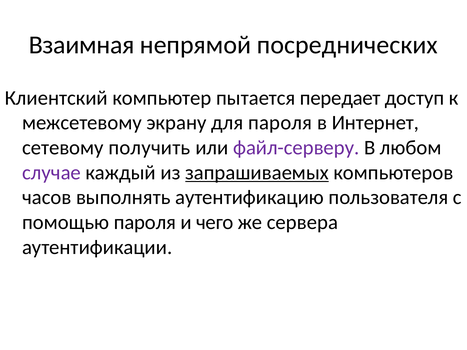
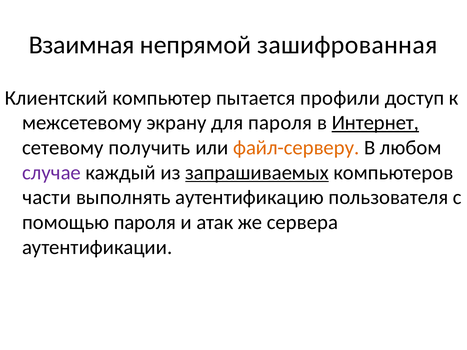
посреднических: посреднических -> зашифрованная (347, 45)
передает: передает -> профили (340, 98)
Интернет underline: none -> present (375, 123)
файл-серверу colour: purple -> orange (296, 148)
часов: часов -> части (47, 198)
чего: чего -> атак (215, 223)
